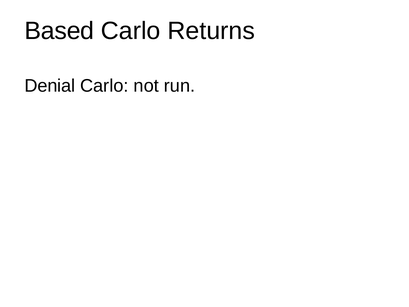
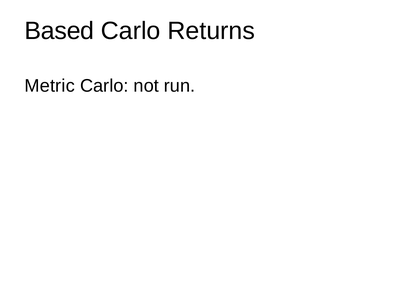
Denial: Denial -> Metric (50, 86)
